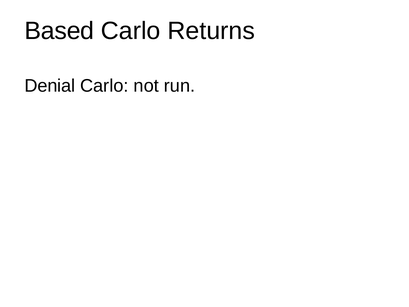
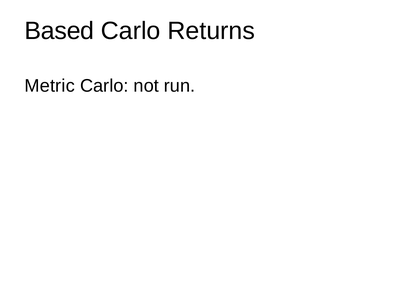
Denial: Denial -> Metric (50, 86)
